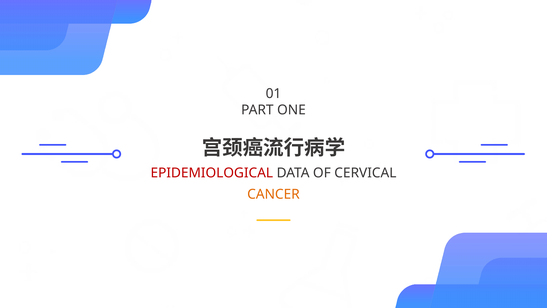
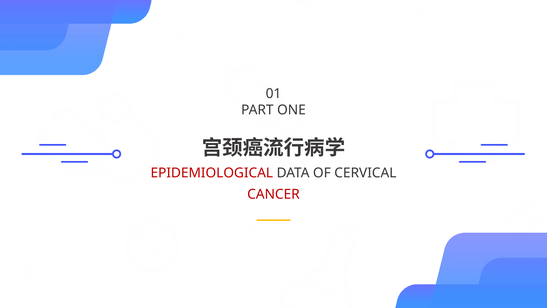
CANCER colour: orange -> red (273, 194)
